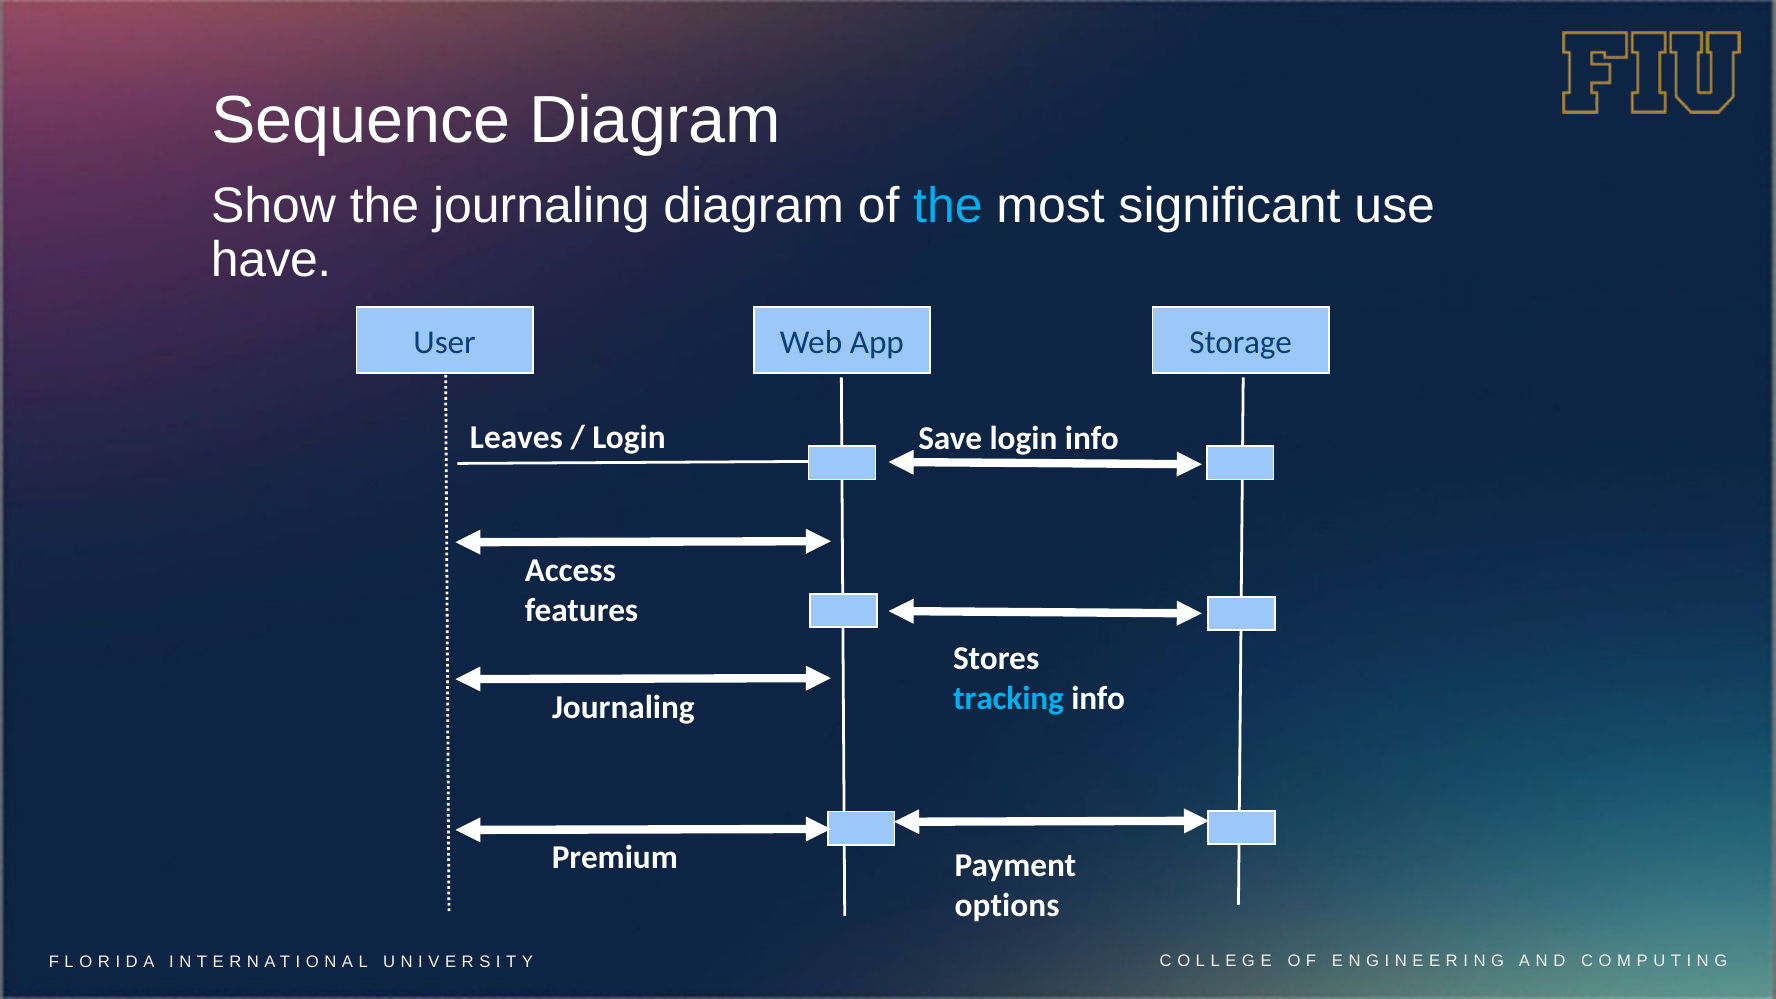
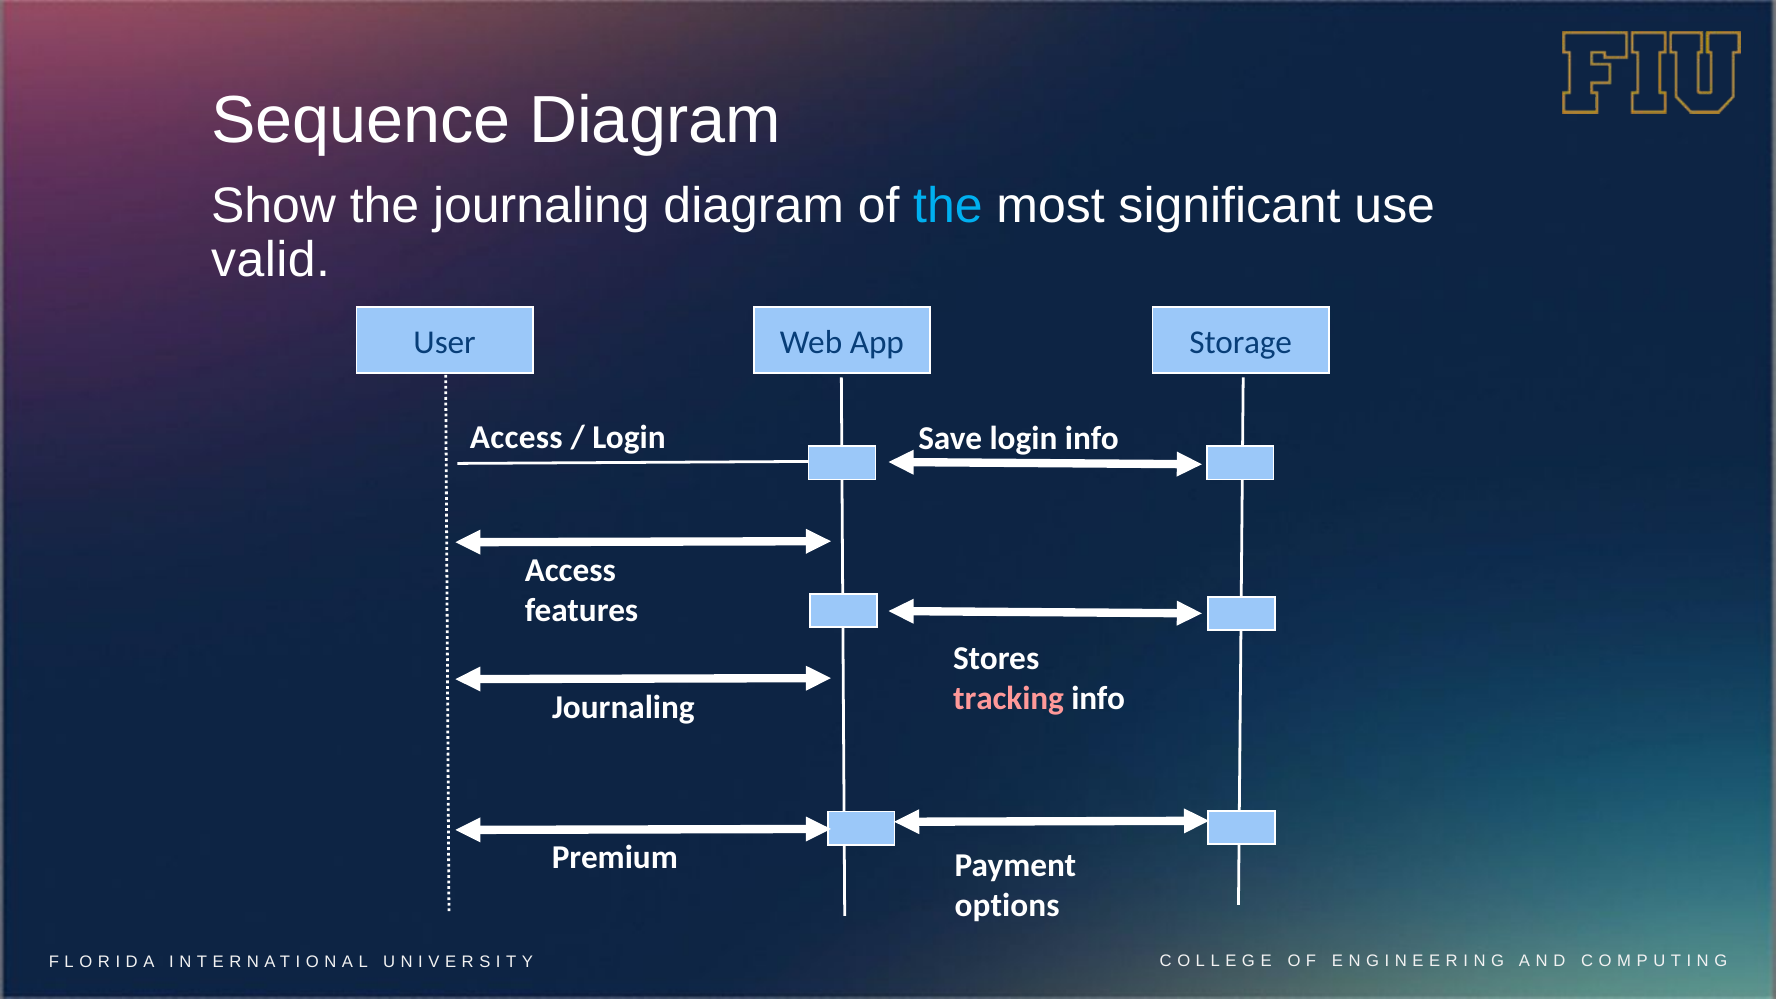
have: have -> valid (271, 260)
Leaves: Leaves -> Access (516, 438)
tracking colour: light blue -> pink (1009, 699)
